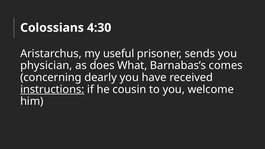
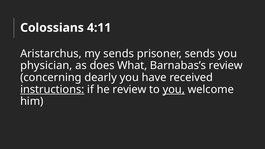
4:30: 4:30 -> 4:11 (99, 28)
my useful: useful -> sends (119, 54)
Barnabas’s comes: comes -> review (226, 66)
he cousin: cousin -> review (129, 89)
you underline: none -> present (174, 89)
